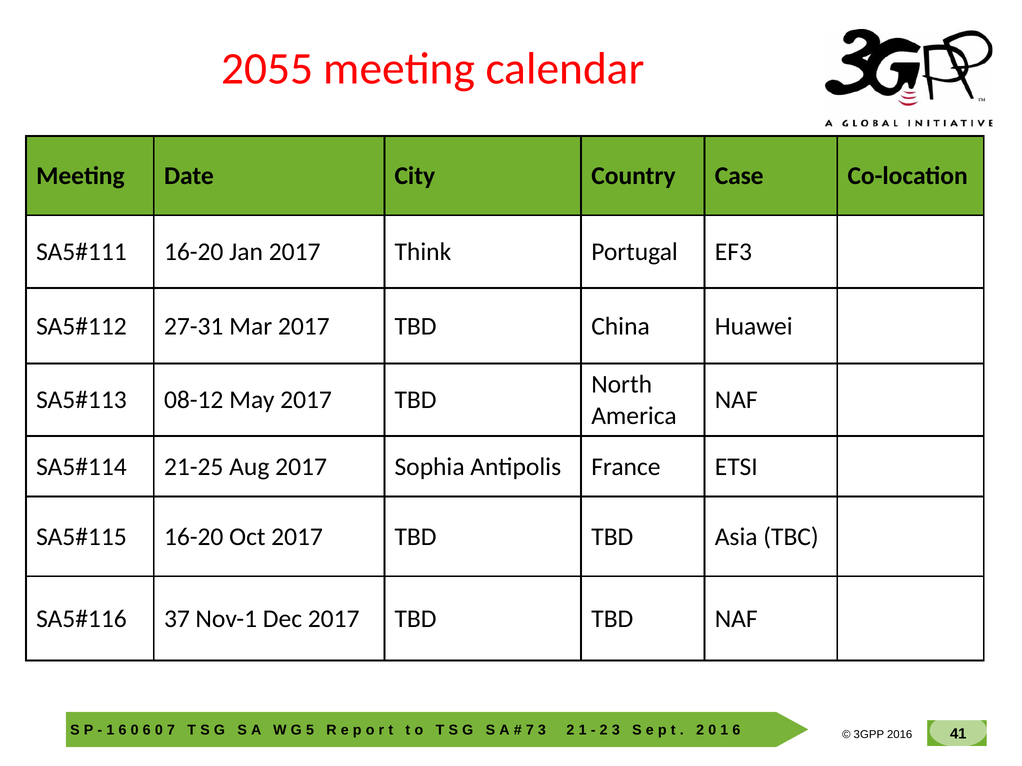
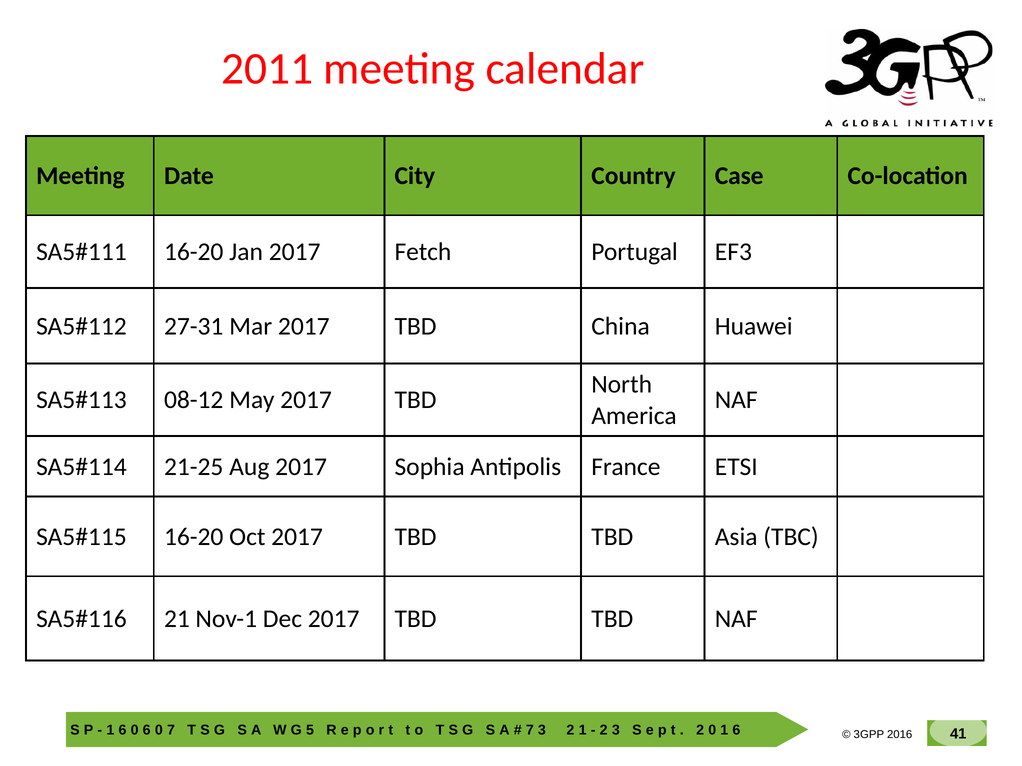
2055: 2055 -> 2011 (267, 69)
Think: Think -> Fetch (423, 252)
37: 37 -> 21 (177, 619)
